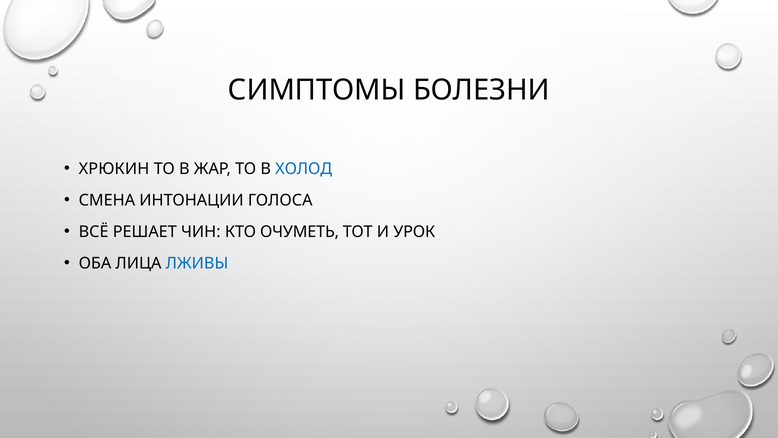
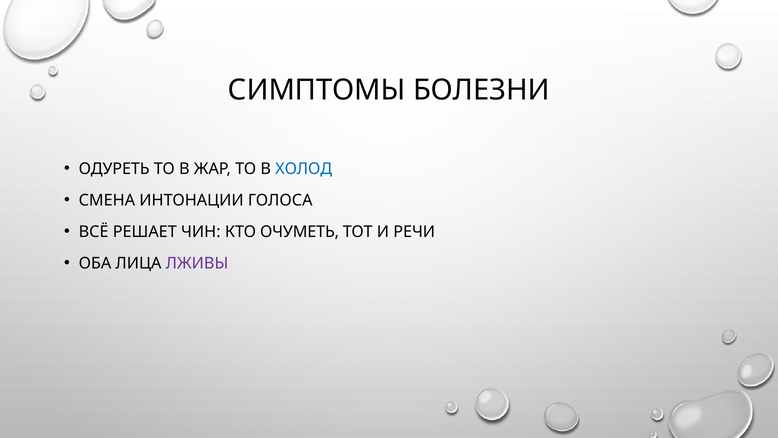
ХРЮКИН: ХРЮКИН -> ОДУРЕТЬ (114, 169)
УРОК: УРОК -> РЕЧИ (414, 232)
ЛЖИВЫ colour: blue -> purple (197, 263)
